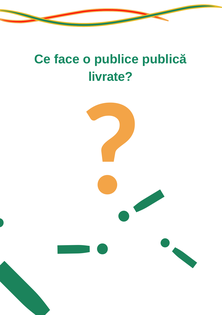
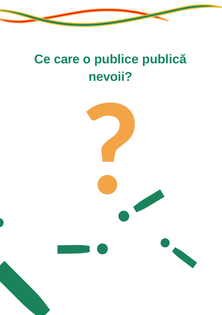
face: face -> care (67, 59)
livrate: livrate -> nevoii (110, 77)
